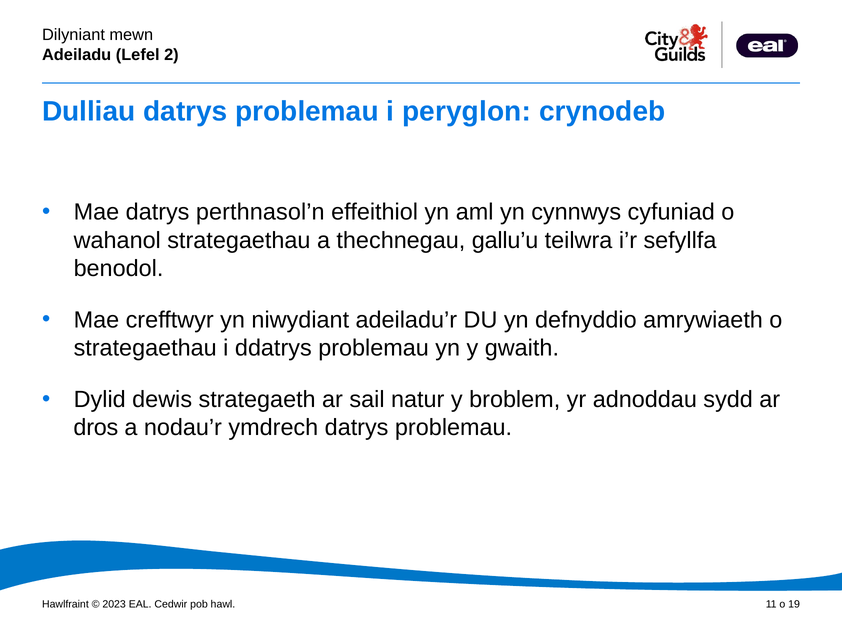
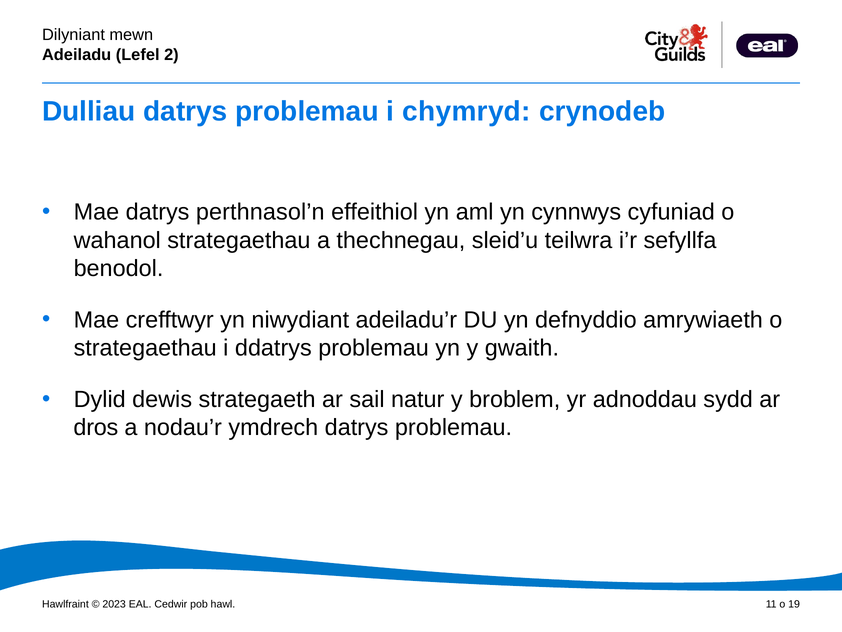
peryglon: peryglon -> chymryd (467, 112)
gallu’u: gallu’u -> sleid’u (505, 240)
